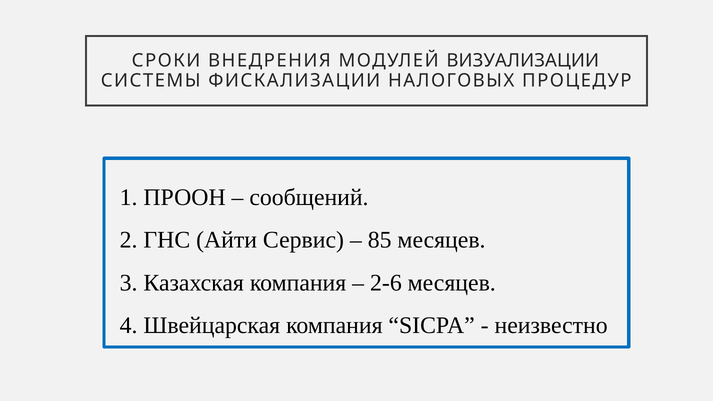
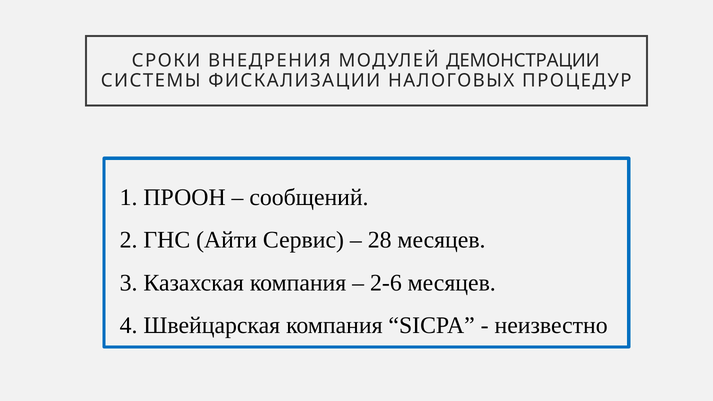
ВИЗУАЛИЗАЦИИ: ВИЗУАЛИЗАЦИИ -> ДЕМОНСТРАЦИИ (523, 61)
85: 85 -> 28 (380, 240)
